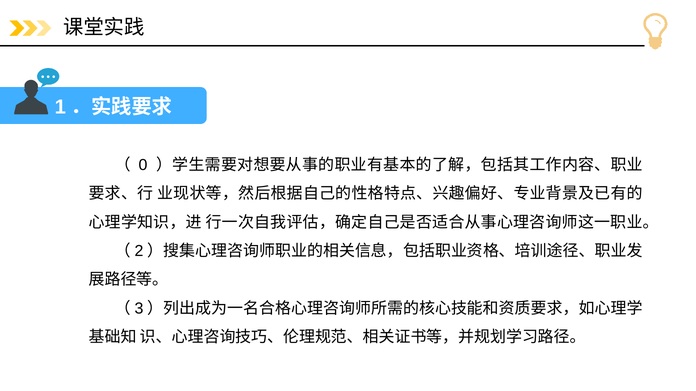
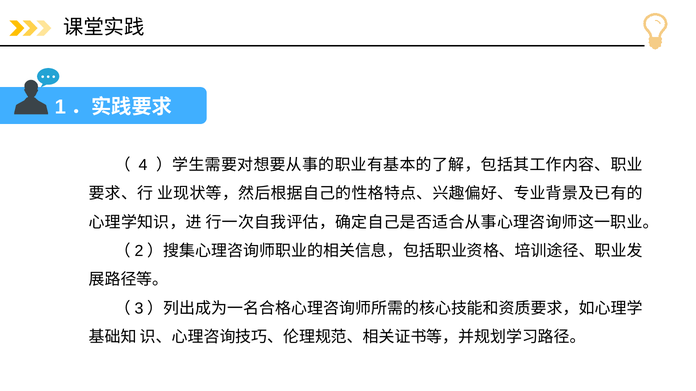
0: 0 -> 4 (143, 165)
